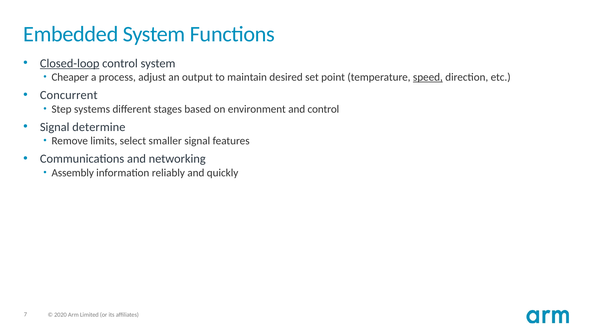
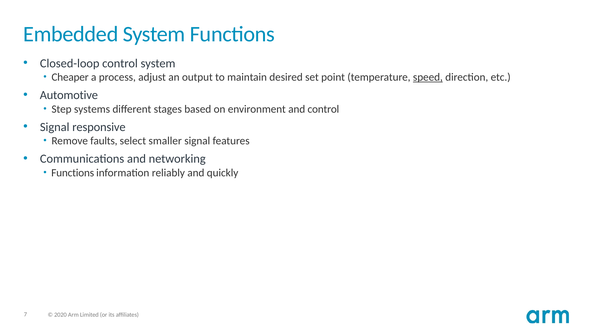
Closed-loop underline: present -> none (70, 63)
Concurrent: Concurrent -> Automotive (69, 95)
determine: determine -> responsive (99, 127)
limits: limits -> faults (104, 141)
Assembly: Assembly -> Functions (73, 173)
